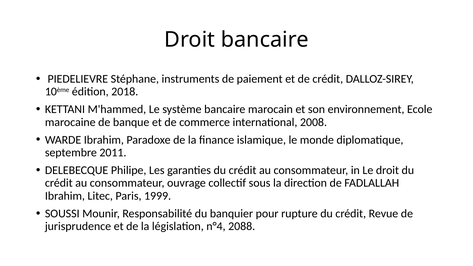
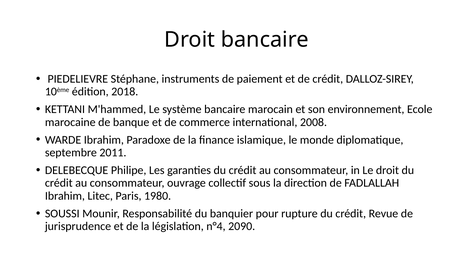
1999: 1999 -> 1980 (158, 196)
2088: 2088 -> 2090 (242, 226)
